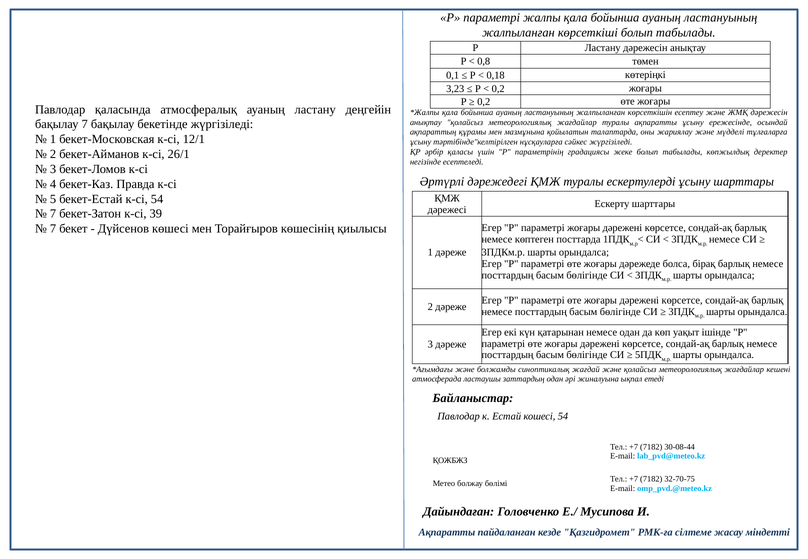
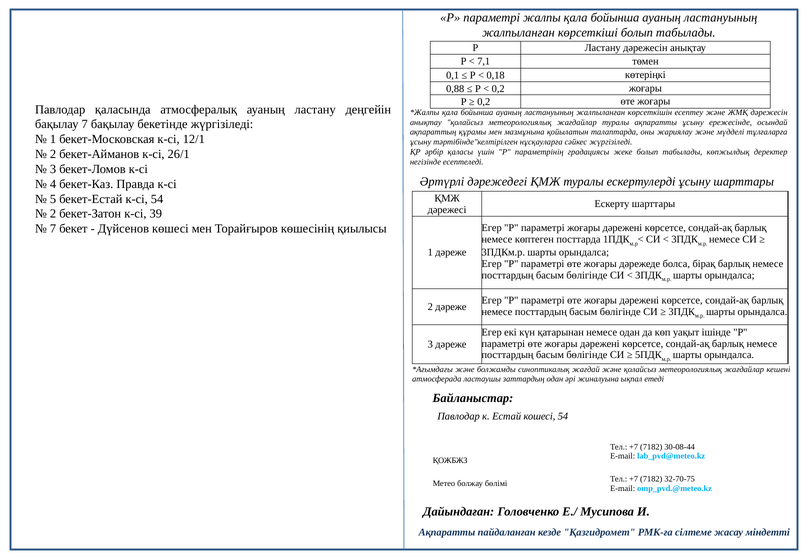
0,8: 0,8 -> 7,1 (484, 62)
3,23: 3,23 -> 0,88 (455, 89)
7: 7 -> 2 (53, 214)
